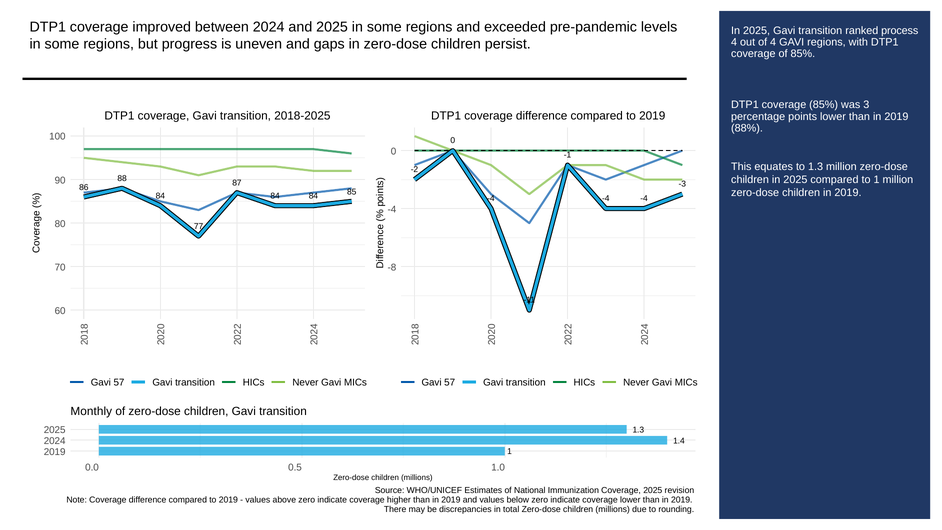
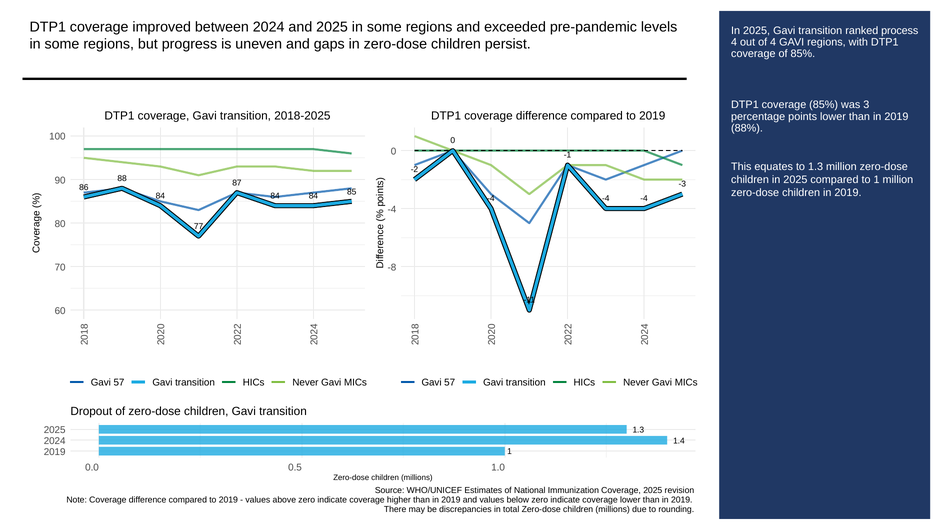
Monthly: Monthly -> Dropout (91, 411)
